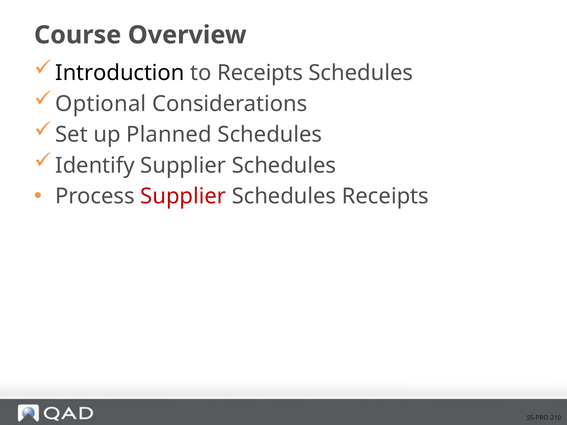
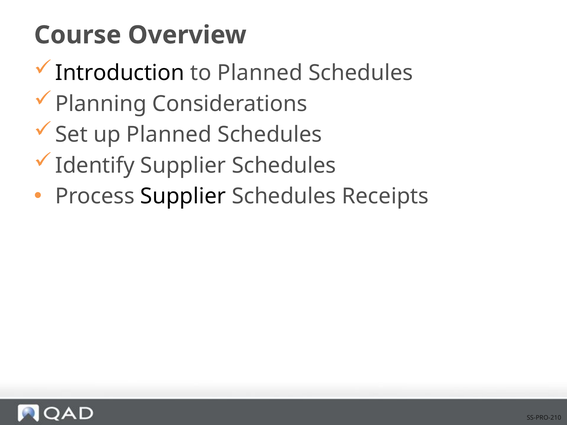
to Receipts: Receipts -> Planned (260, 73)
Optional: Optional -> Planning (101, 104)
Supplier colour: red -> black (183, 196)
